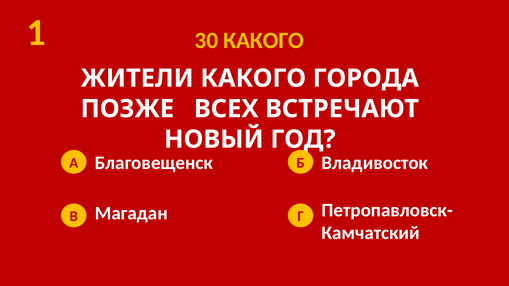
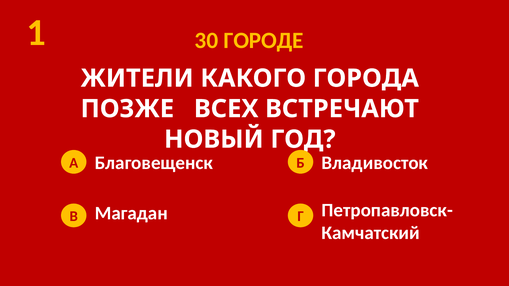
30 КАКОГО: КАКОГО -> ГОРОДЕ (264, 41)
